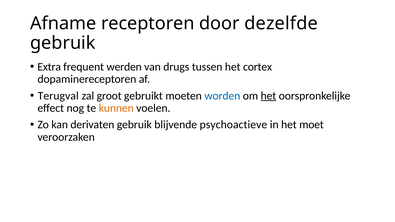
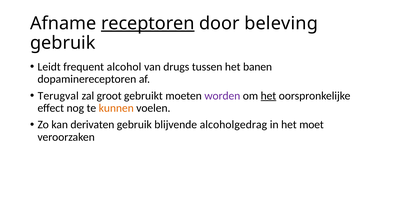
receptoren underline: none -> present (148, 23)
dezelfde: dezelfde -> beleving (281, 23)
Extra: Extra -> Leidt (49, 67)
werden: werden -> alcohol (124, 67)
cortex: cortex -> banen (258, 67)
worden colour: blue -> purple (222, 96)
psychoactieve: psychoactieve -> alcoholgedrag (233, 125)
